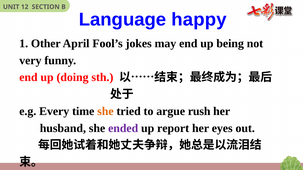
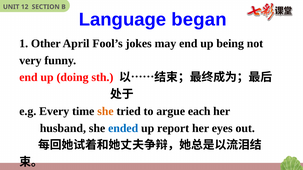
happy: happy -> began (199, 20)
rush: rush -> each (199, 112)
ended colour: purple -> blue (123, 128)
